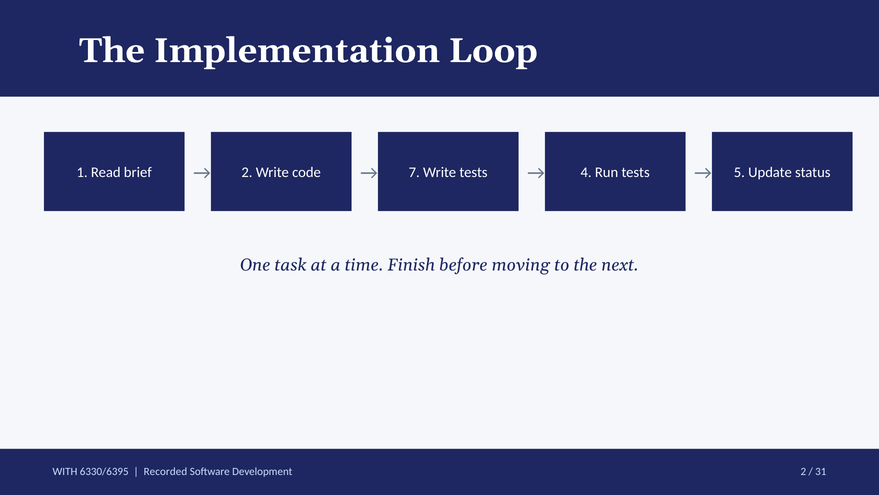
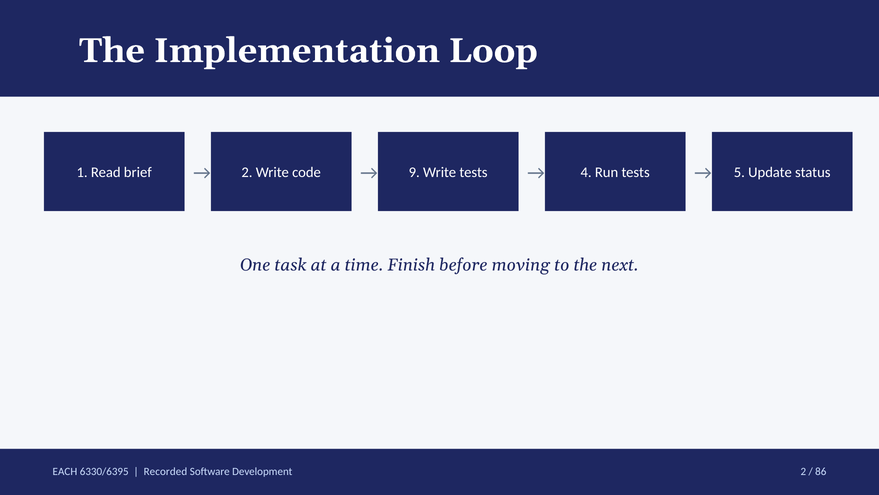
7: 7 -> 9 (414, 172)
WITH: WITH -> EACH (65, 471)
31: 31 -> 86 (821, 471)
